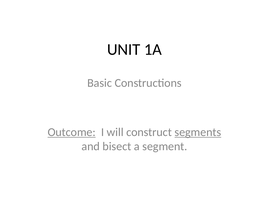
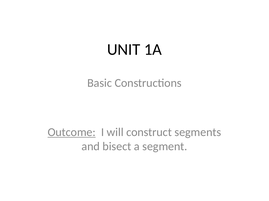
segments underline: present -> none (198, 133)
